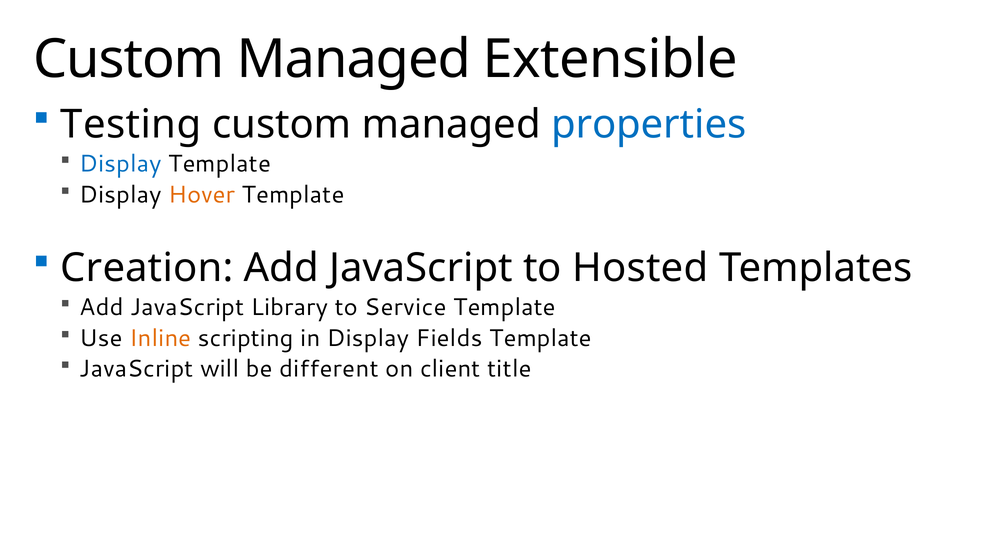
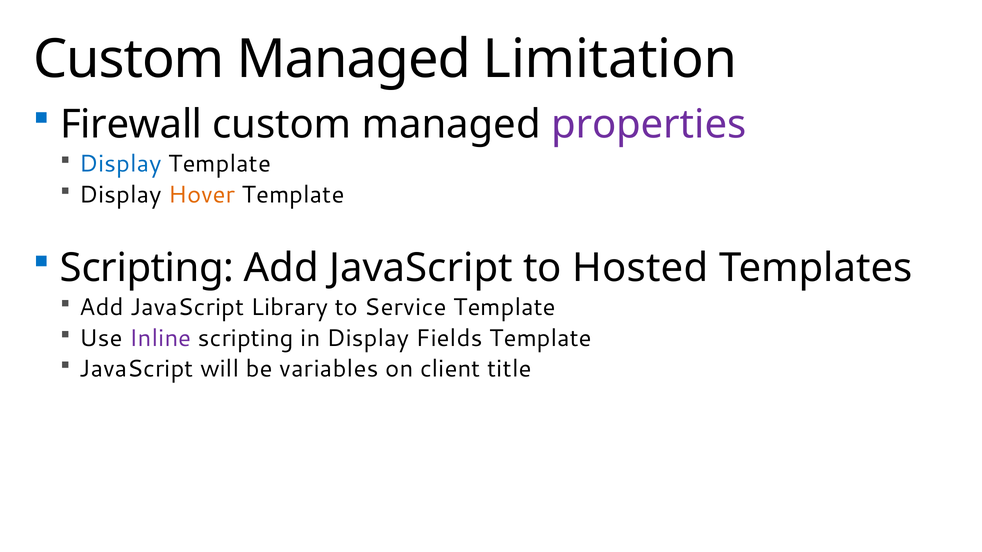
Extensible: Extensible -> Limitation (610, 59)
Testing: Testing -> Firewall (131, 124)
properties colour: blue -> purple (649, 124)
Creation: Creation -> Scripting (147, 268)
Inline colour: orange -> purple (160, 338)
different: different -> variables (329, 369)
